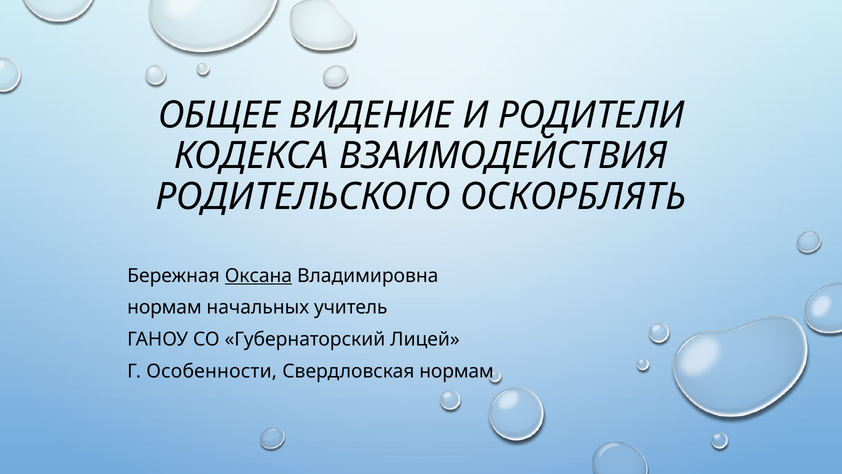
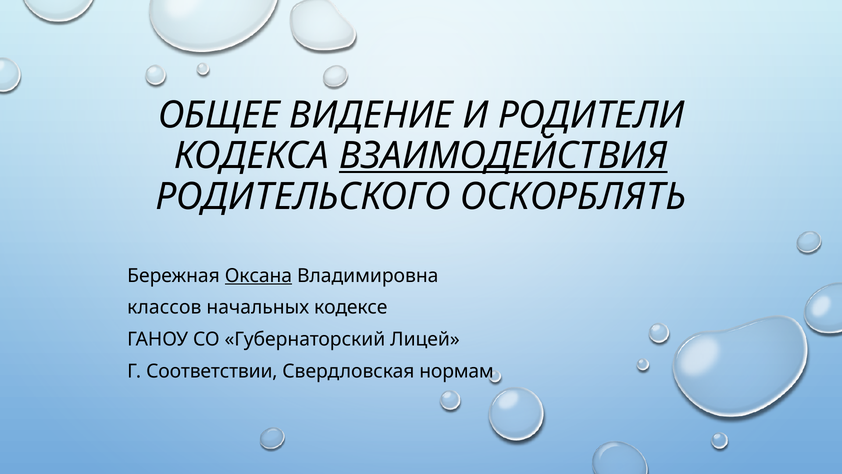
ВЗАИМОДЕЙСТВИЯ underline: none -> present (503, 156)
нормам: нормам -> классов (164, 307)
учитель: учитель -> кодексе (351, 307)
Особенности: Особенности -> Соответствии (212, 371)
